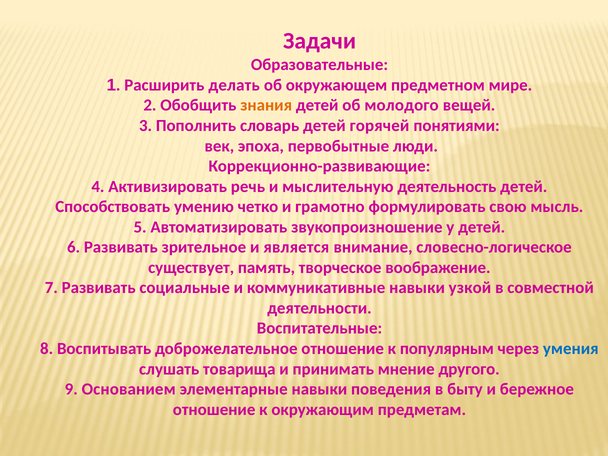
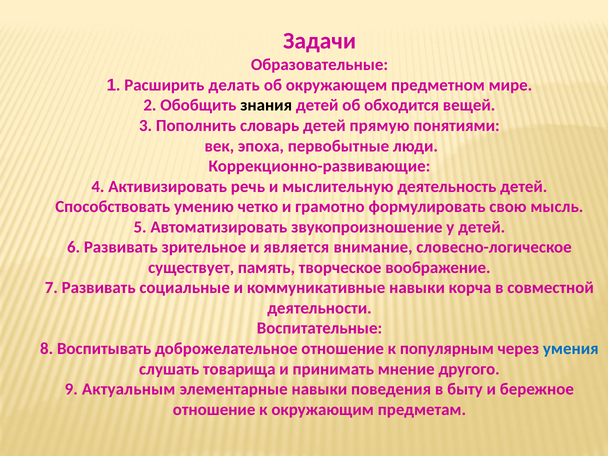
знания colour: orange -> black (266, 105)
молодого: молодого -> обходится (402, 105)
горячей: горячей -> прямую (379, 126)
узкой: узкой -> корча (470, 288)
Основанием: Основанием -> Актуальным (129, 389)
